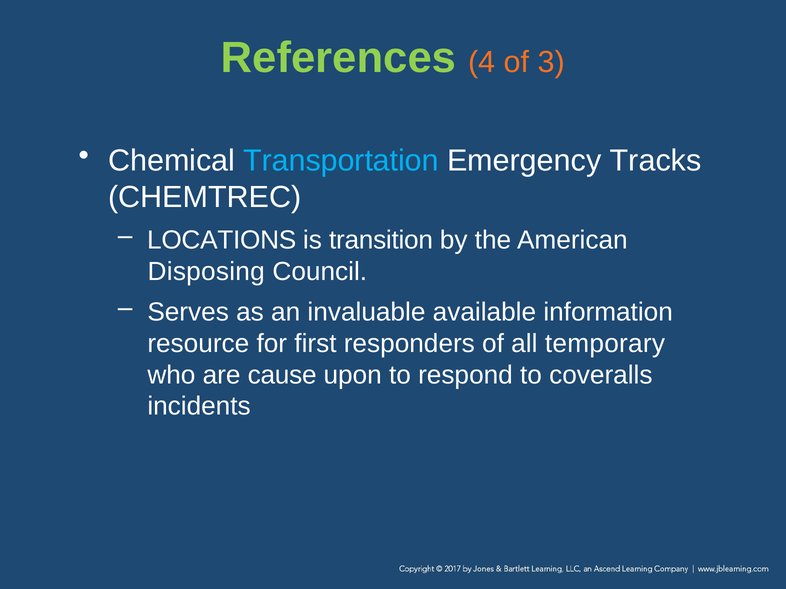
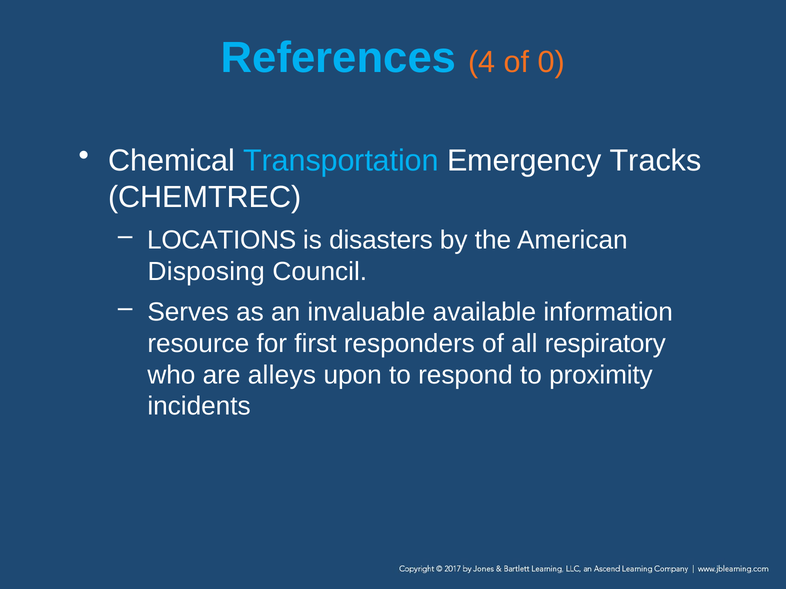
References colour: light green -> light blue (339, 58)
3: 3 -> 0 (551, 62)
transition: transition -> disasters (381, 240)
temporary: temporary -> respiratory (605, 344)
cause: cause -> alleys (282, 375)
coveralls: coveralls -> proximity (601, 375)
